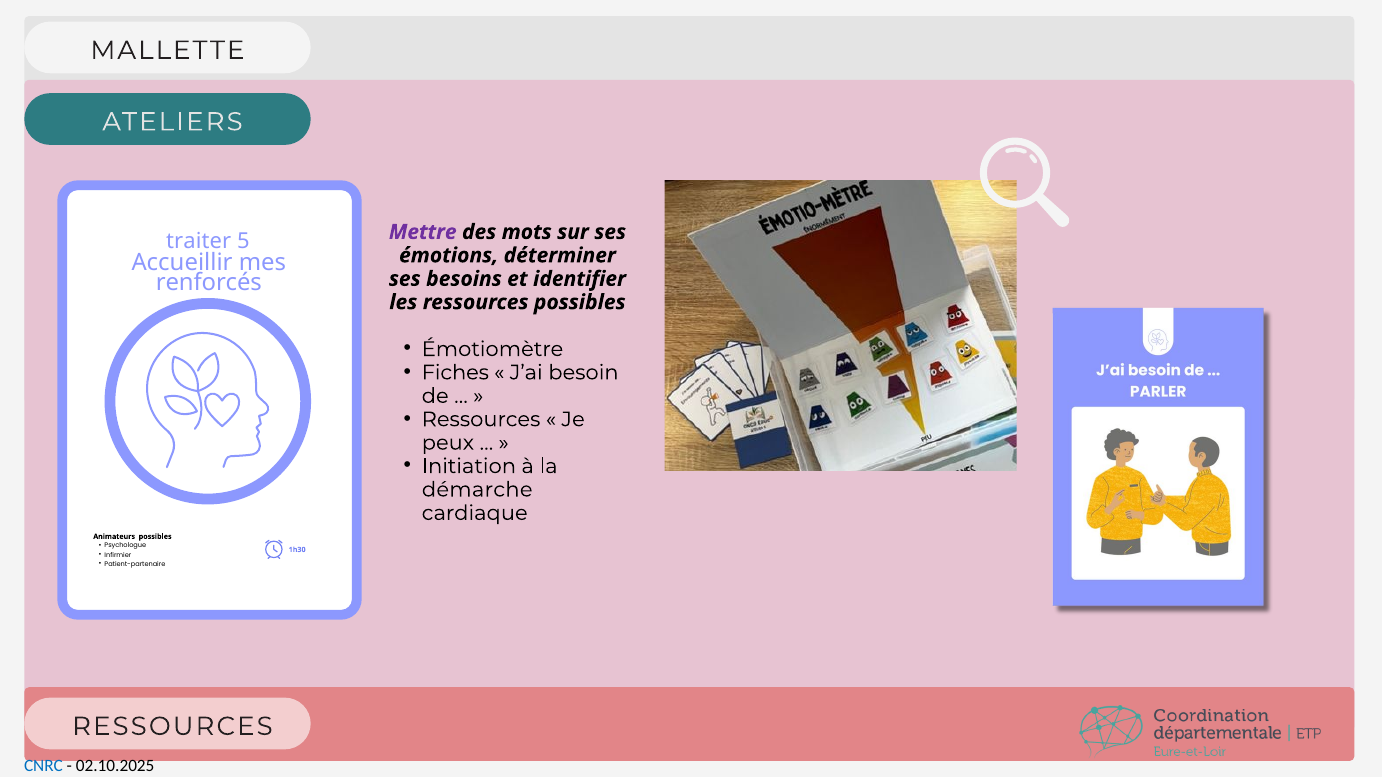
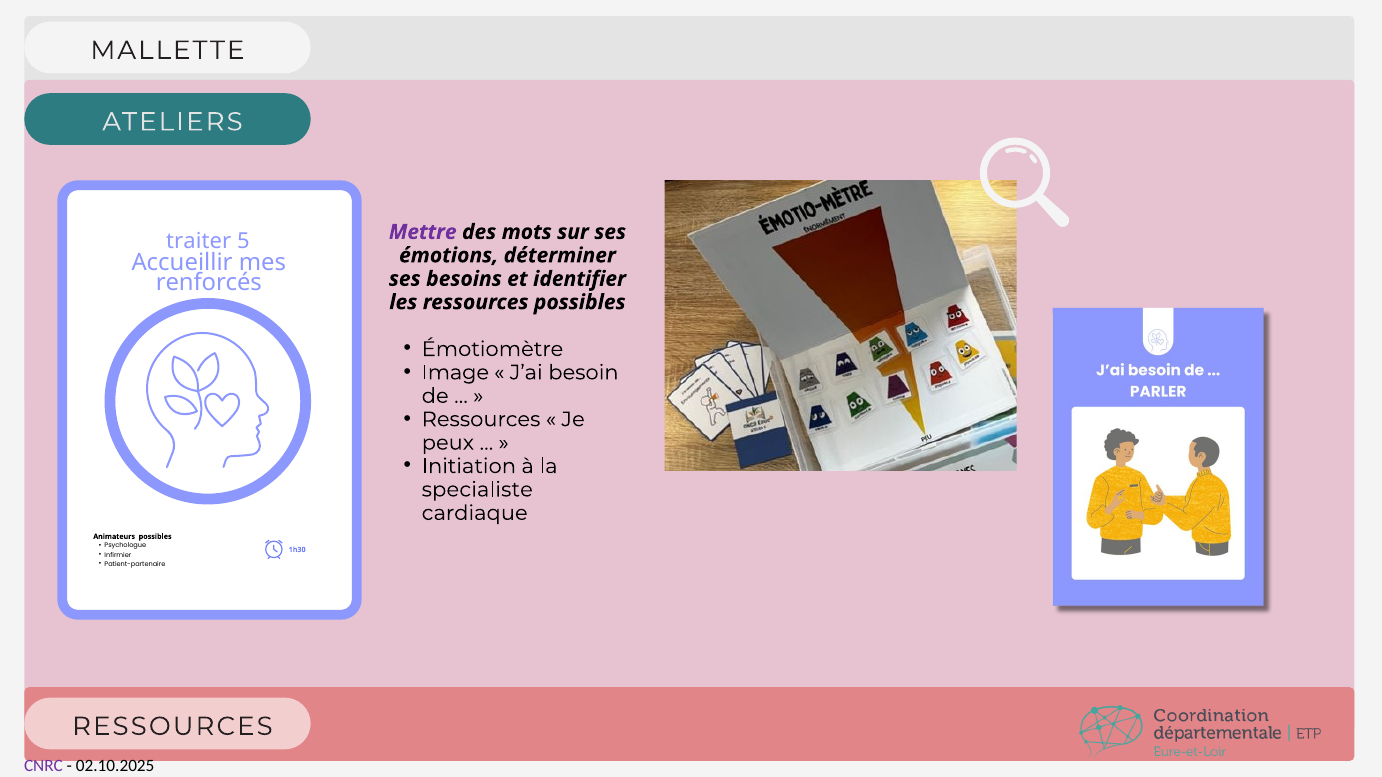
Fiches: Fiches -> Image (455, 373)
démarche: démarche -> specialiste (477, 490)
CNRC colour: blue -> purple (43, 766)
